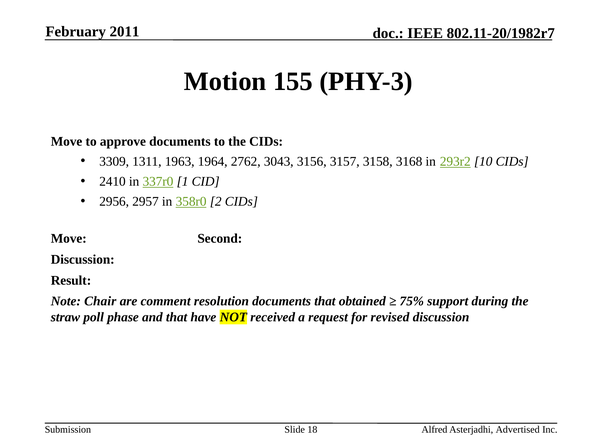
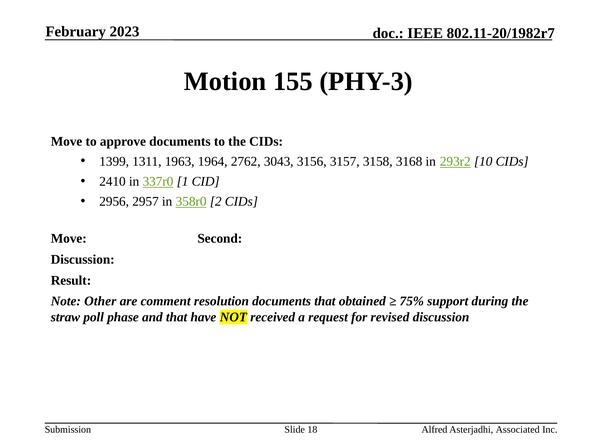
2011: 2011 -> 2023 (125, 32)
3309: 3309 -> 1399 (114, 161)
Chair: Chair -> Other (100, 301)
Advertised: Advertised -> Associated (518, 429)
